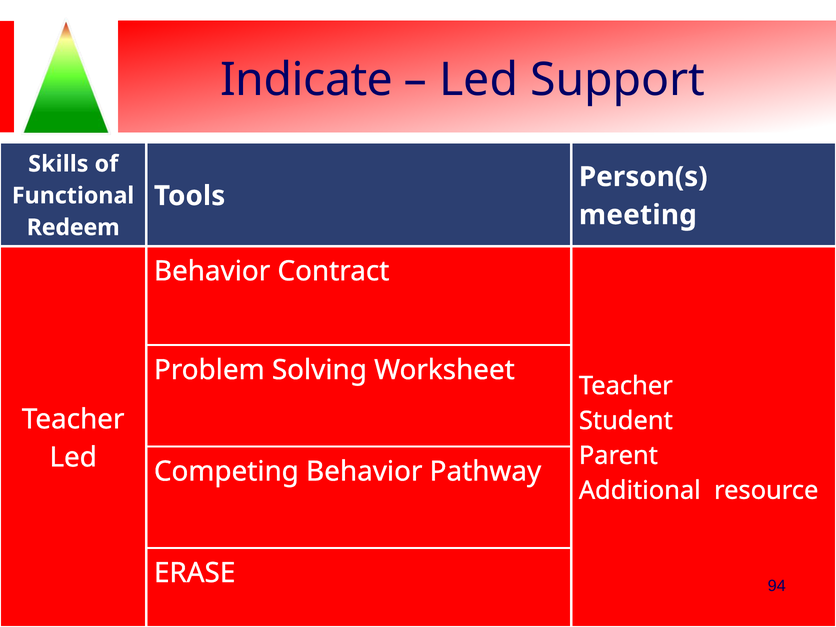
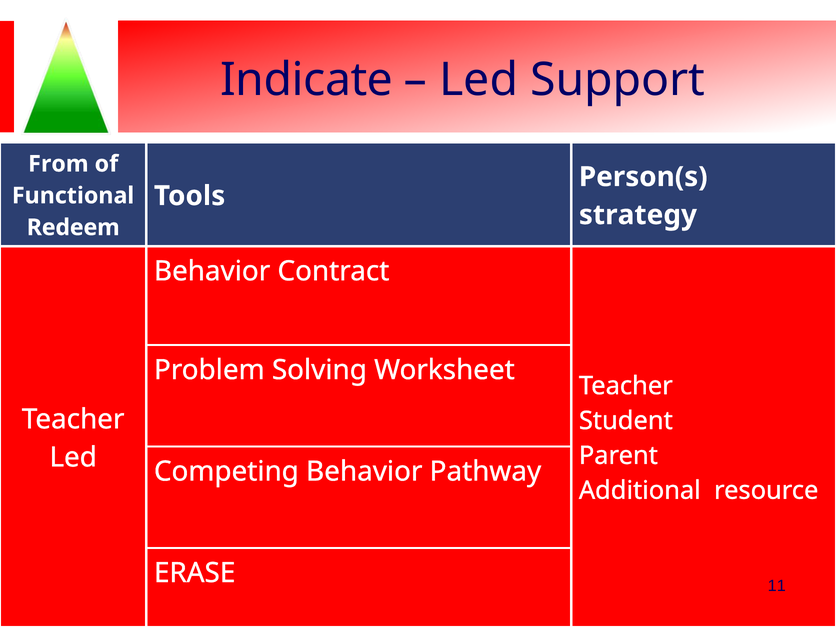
Skills: Skills -> From (58, 164)
meeting: meeting -> strategy (638, 215)
94: 94 -> 11 (777, 586)
